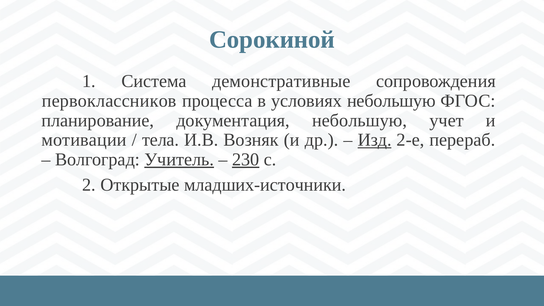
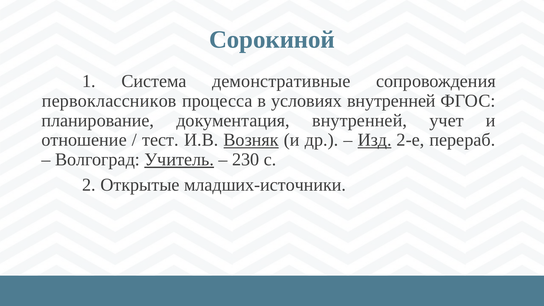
условиях небольшую: небольшую -> внутренней (391, 101)
документация небольшую: небольшую -> внутренней (360, 120)
мотивации: мотивации -> отношение (84, 140)
тела: тела -> тест (160, 140)
Возняк underline: none -> present (251, 140)
230 underline: present -> none (246, 160)
